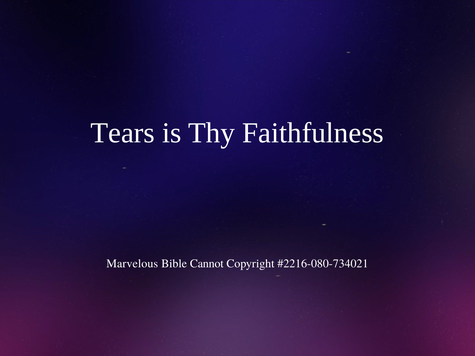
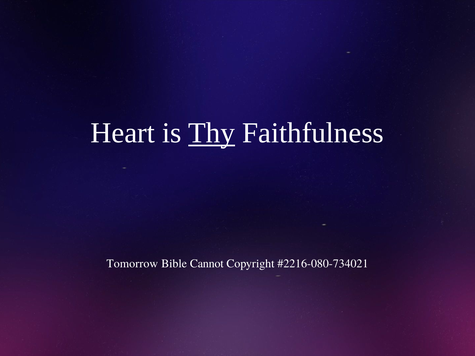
Tears: Tears -> Heart (123, 133)
Thy underline: none -> present (212, 133)
Marvelous: Marvelous -> Tomorrow (132, 264)
